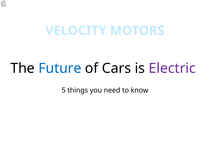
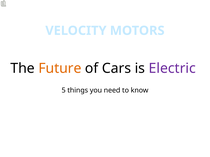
Future colour: blue -> orange (60, 68)
